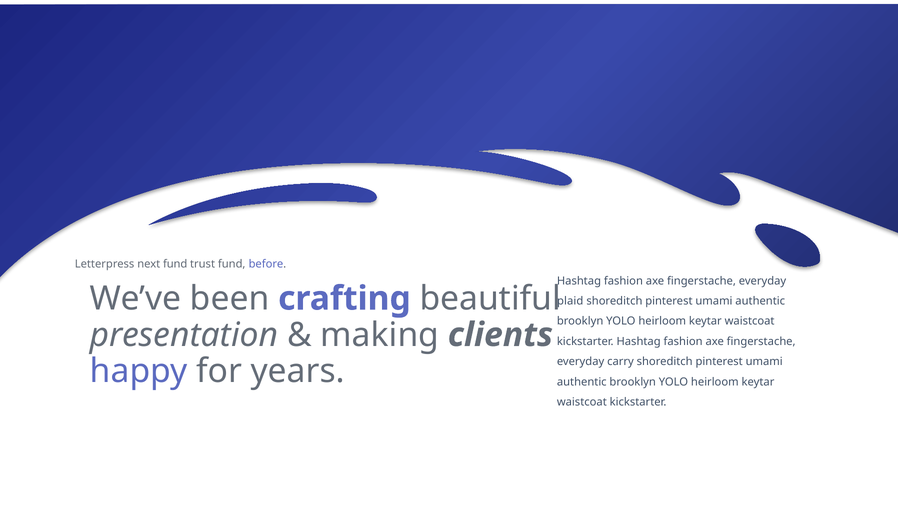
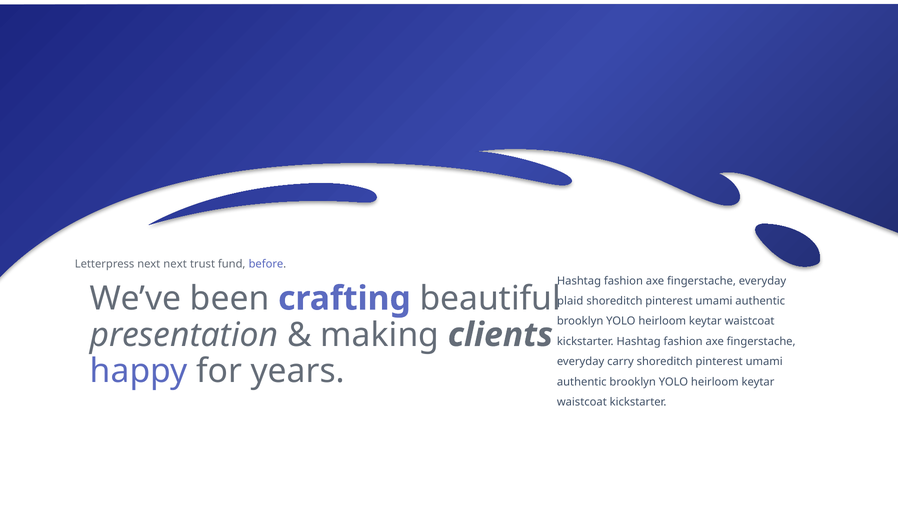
next fund: fund -> next (175, 264)
